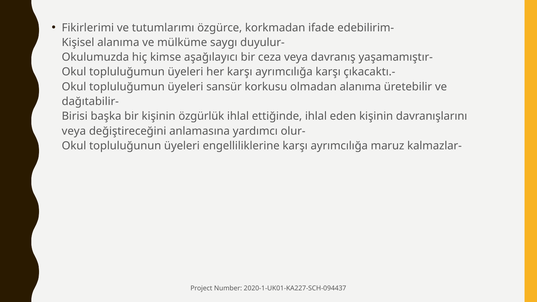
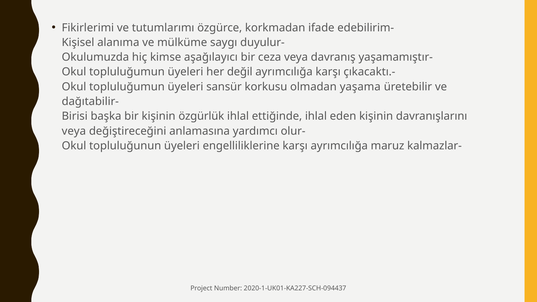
her karşı: karşı -> değil (240, 72)
olmadan alanıma: alanıma -> yaşama (360, 87)
